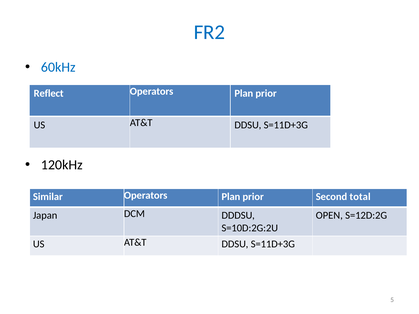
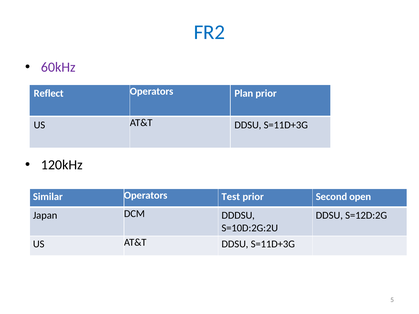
60kHz colour: blue -> purple (58, 67)
Plan: Plan -> Test (231, 197)
total: total -> open (360, 197)
OPEN: OPEN -> DDSU (329, 215)
